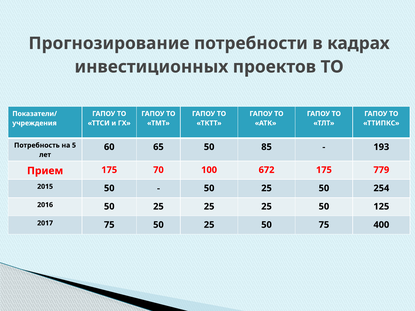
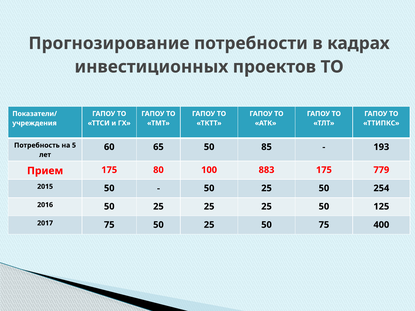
70: 70 -> 80 (158, 170)
672: 672 -> 883 (267, 170)
